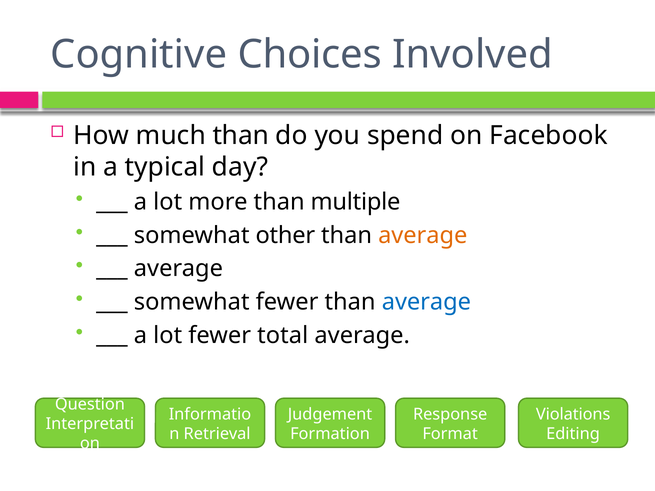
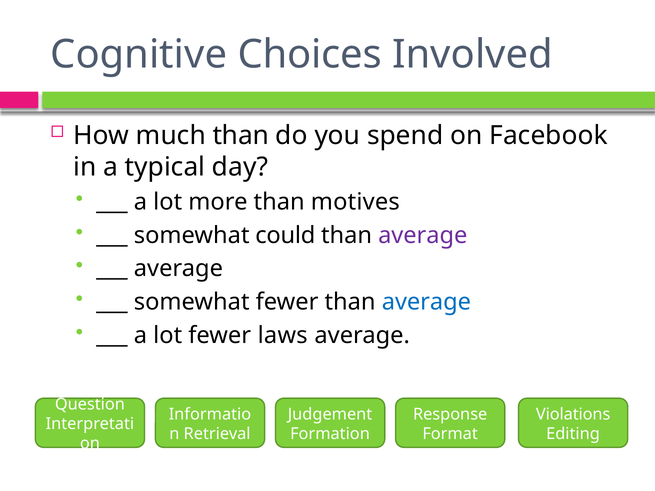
multiple: multiple -> motives (355, 202)
other: other -> could (285, 235)
average colour: orange -> purple (423, 235)
total: total -> laws (283, 336)
